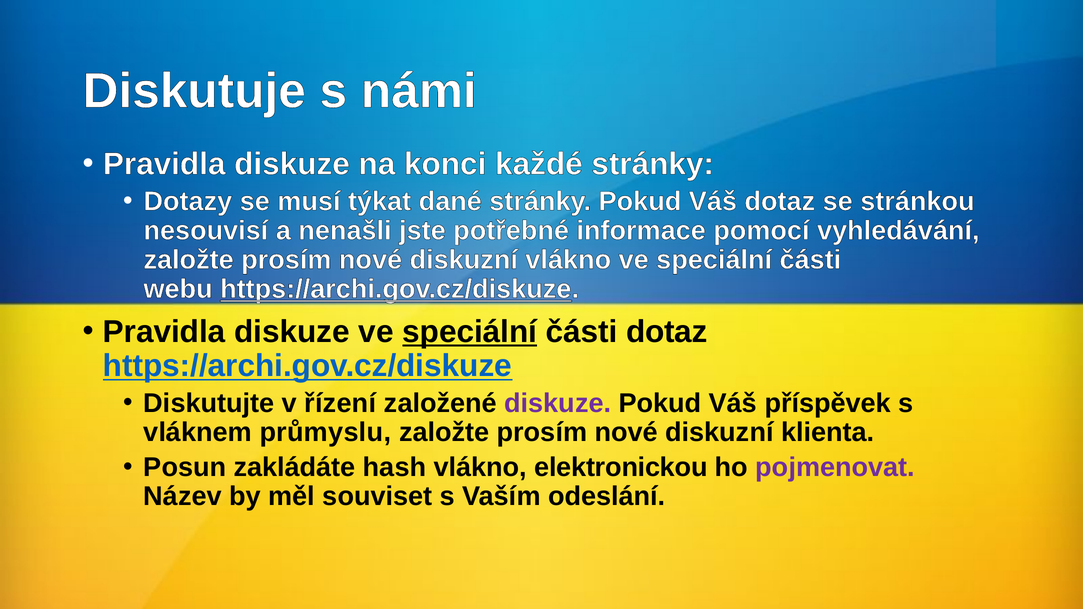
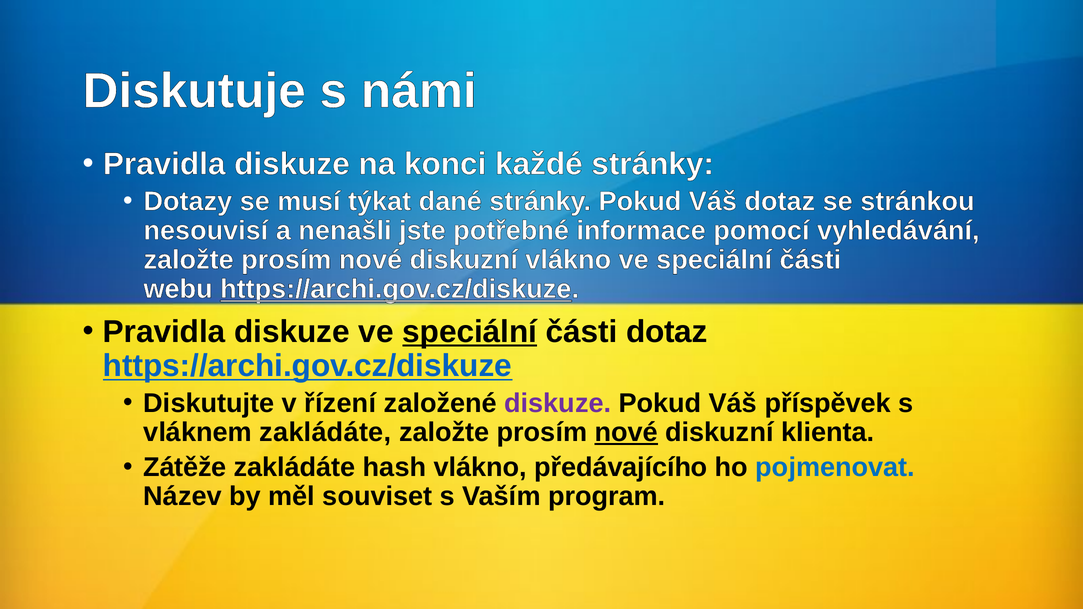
vláknem průmyslu: průmyslu -> zakládáte (325, 432)
nové underline: none -> present (626, 432)
Posun: Posun -> Zátěže (185, 467)
elektronickou: elektronickou -> předávajícího (621, 467)
pojmenovat colour: purple -> blue (835, 467)
odeslání: odeslání -> program (607, 497)
